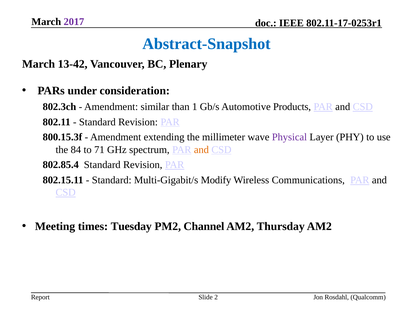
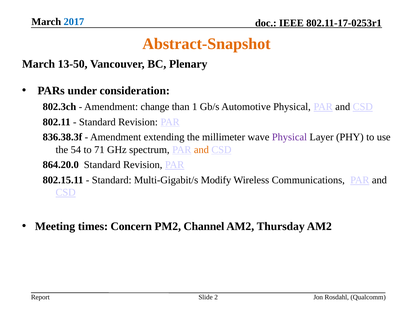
2017 colour: purple -> blue (74, 22)
Abstract-Snapshot colour: blue -> orange (206, 44)
13-42: 13-42 -> 13-50 (73, 64)
similar: similar -> change (155, 107)
Automotive Products: Products -> Physical (292, 107)
800.15.3f: 800.15.3f -> 836.38.3f (62, 137)
84: 84 -> 54 (76, 149)
802.85.4: 802.85.4 -> 864.20.0 (61, 165)
Tuesday: Tuesday -> Concern (131, 226)
